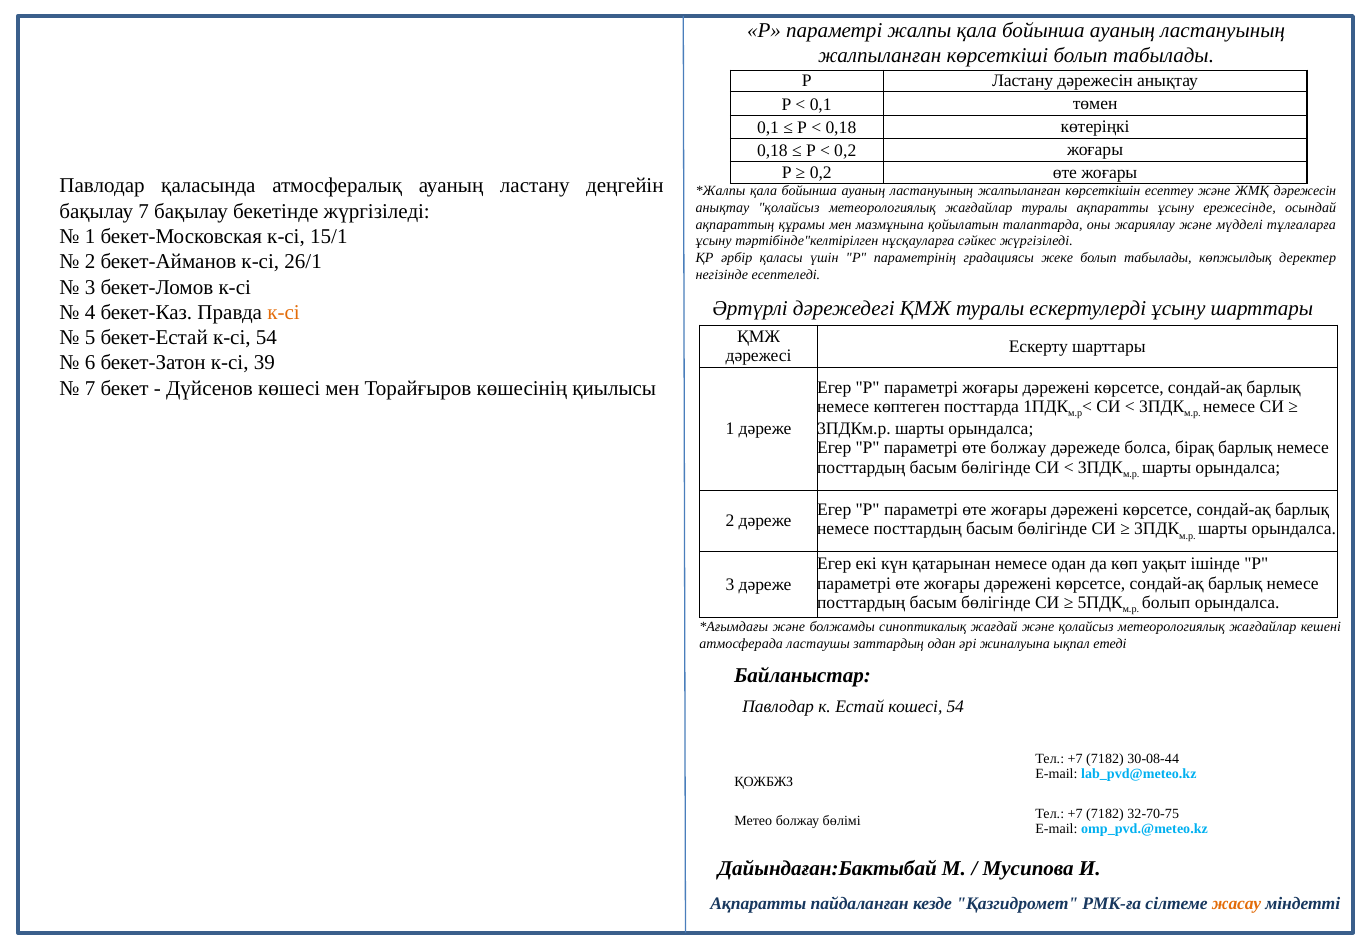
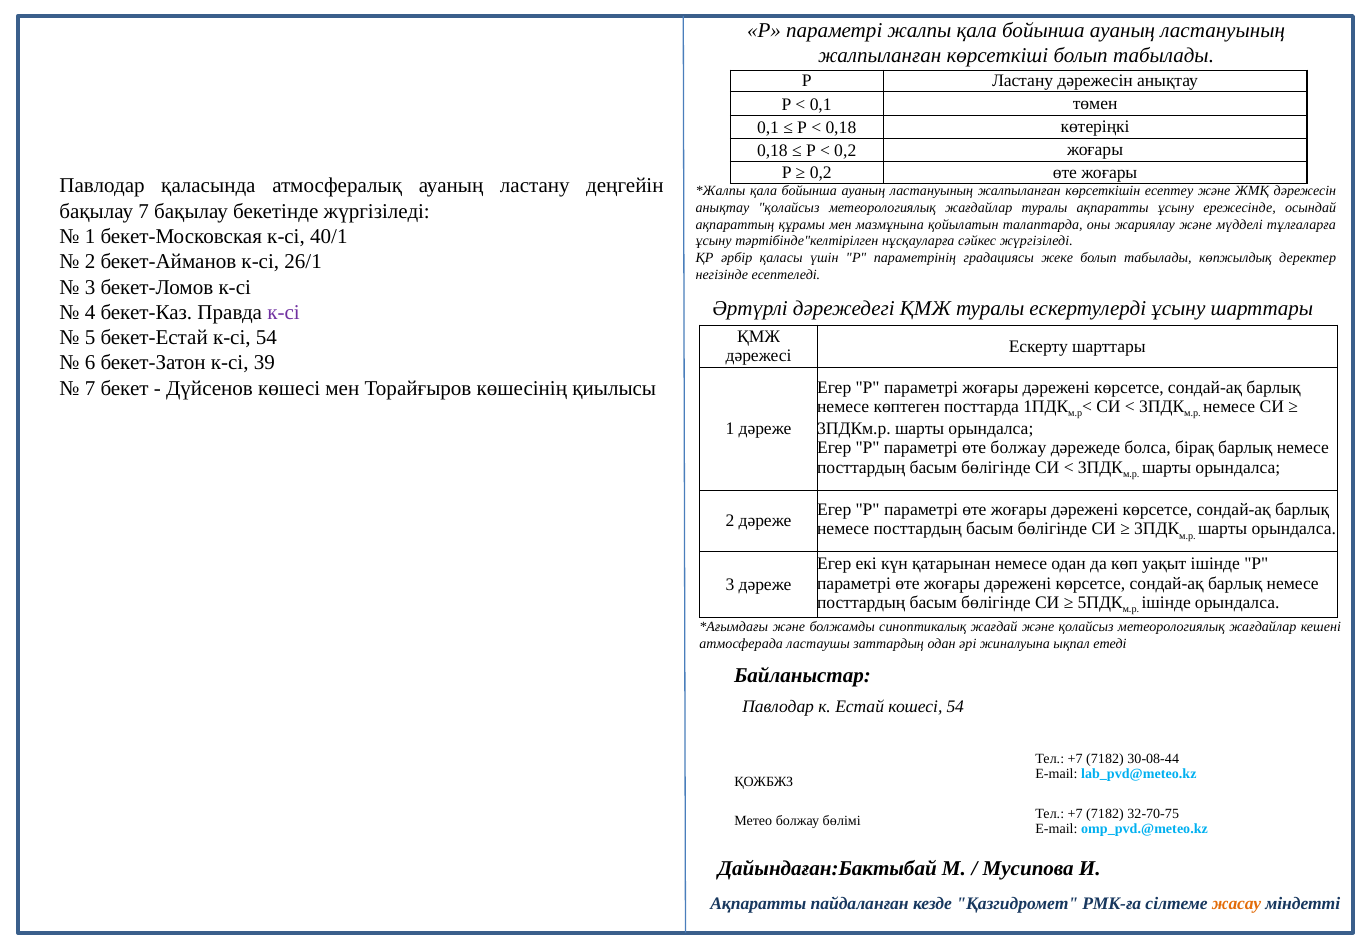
15/1: 15/1 -> 40/1 (329, 237)
к-сі colour: orange -> purple (284, 312)
болып: болып -> ішінде (1166, 603)
